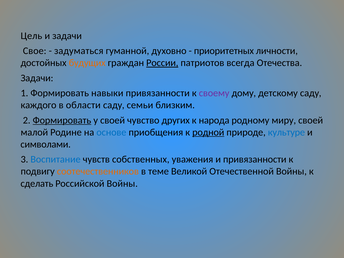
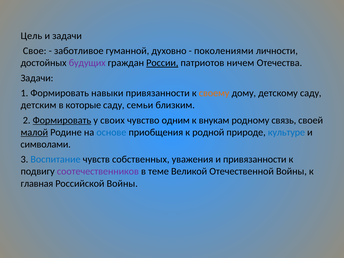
задуматься: задуматься -> заботливое (79, 51)
приоритетных: приоритетных -> поколениями (224, 51)
будущих colour: orange -> purple (87, 63)
всегда: всегда -> ничем (240, 63)
своему colour: purple -> orange (214, 93)
каждого: каждого -> детским (39, 105)
области: области -> которые (83, 105)
у своей: своей -> своих (113, 120)
других: других -> одним (176, 120)
народа: народа -> внукам (214, 120)
миру: миру -> связь (284, 120)
малой underline: none -> present (34, 132)
родной underline: present -> none (208, 132)
соотечественников colour: orange -> purple (98, 171)
сделать: сделать -> главная (37, 183)
